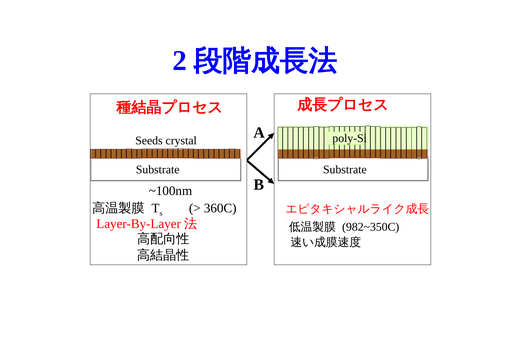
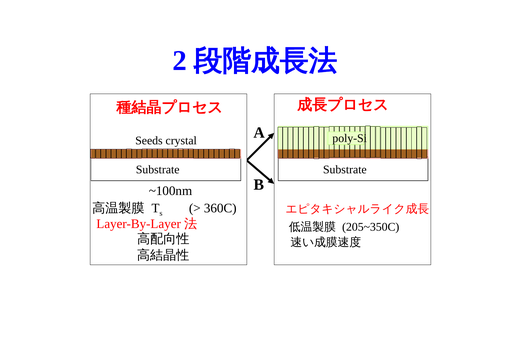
982~350C: 982~350C -> 205~350C (371, 227)
